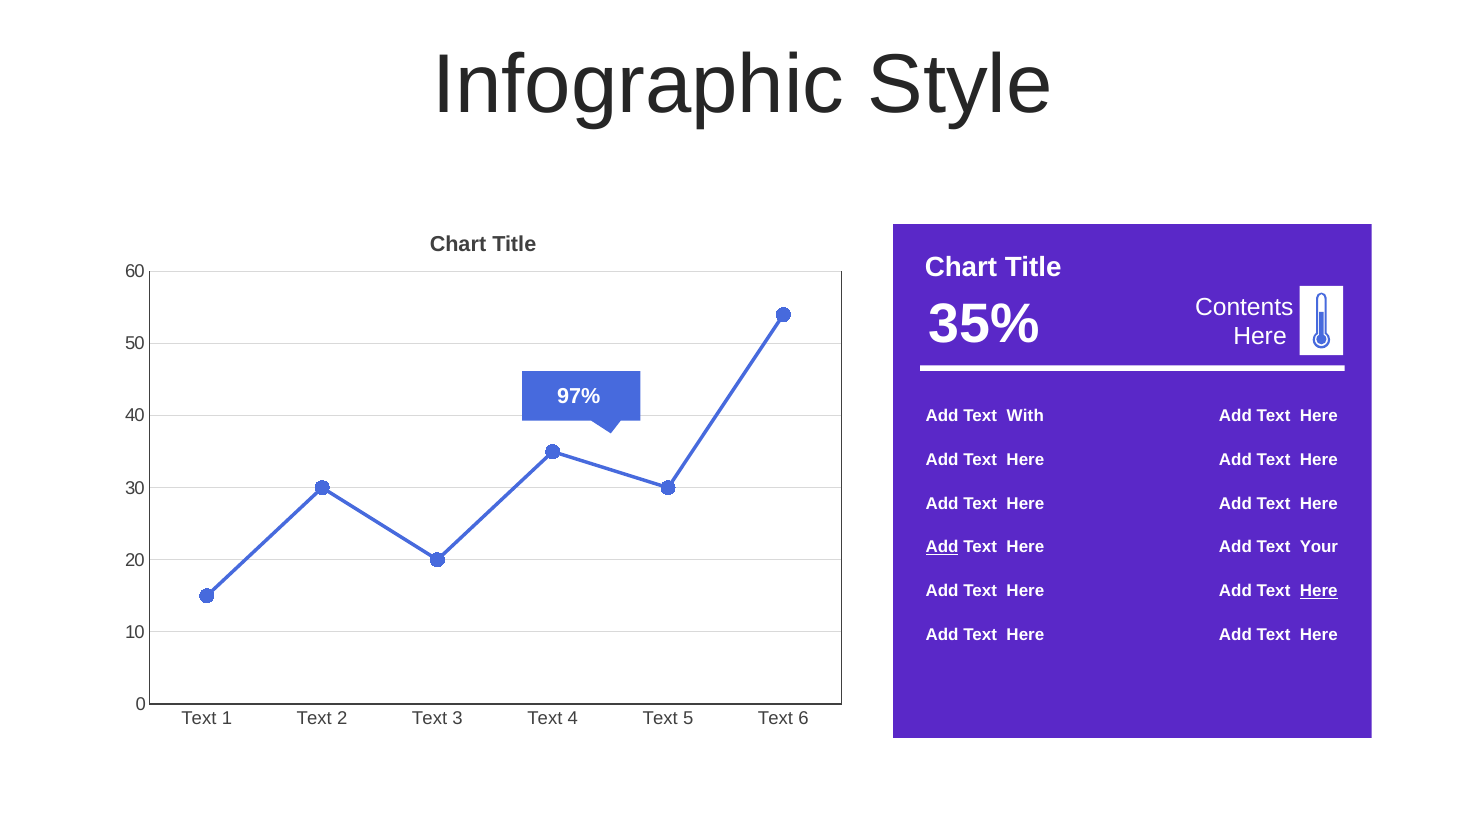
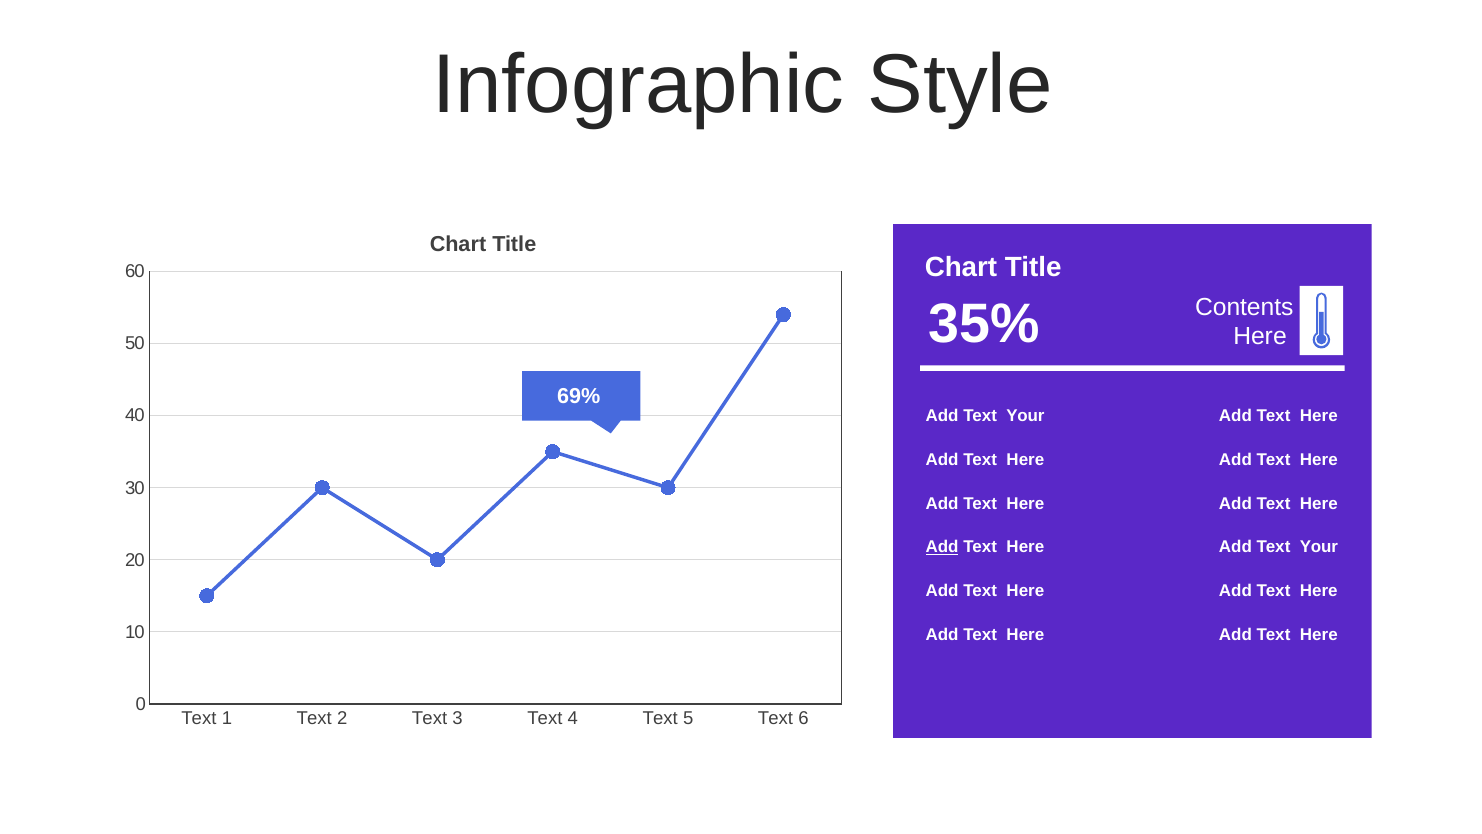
97%: 97% -> 69% (579, 396)
With: With -> Your (1025, 416)
Here underline: present -> none (1319, 591)
